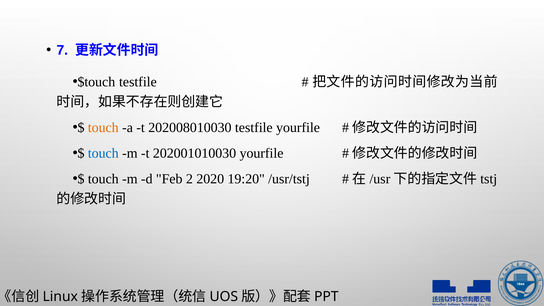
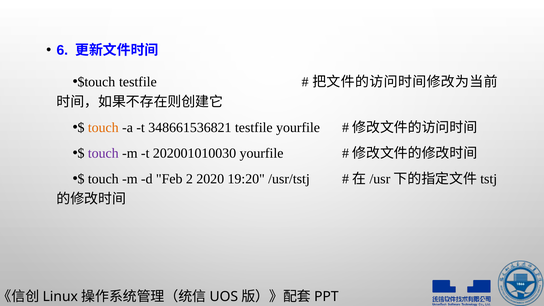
7: 7 -> 6 (62, 50)
202008010030: 202008010030 -> 348661536821 (190, 128)
touch colour: blue -> purple (103, 153)
